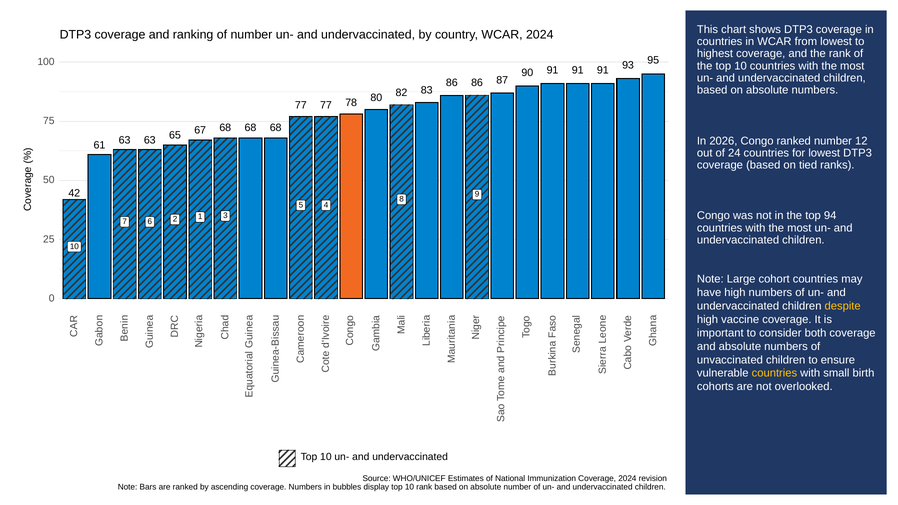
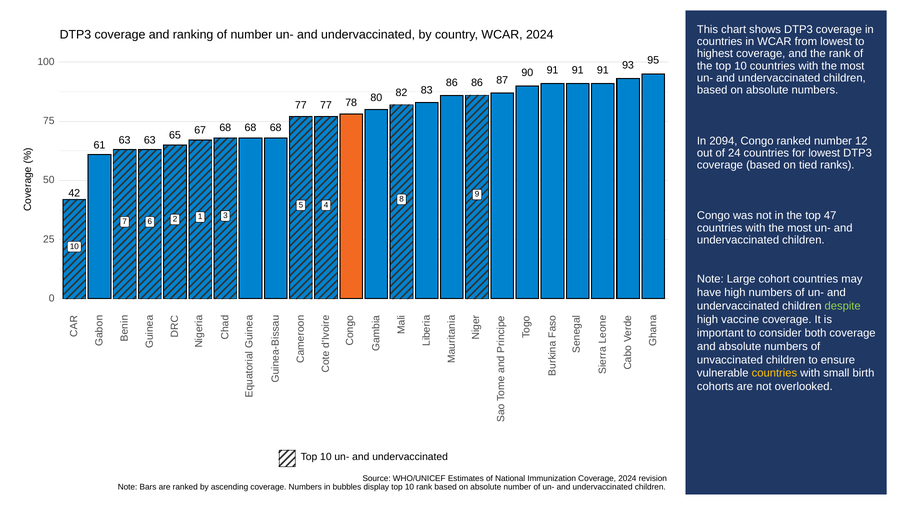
2026: 2026 -> 2094 (723, 141)
94: 94 -> 47 (830, 216)
despite colour: yellow -> light green (843, 306)
